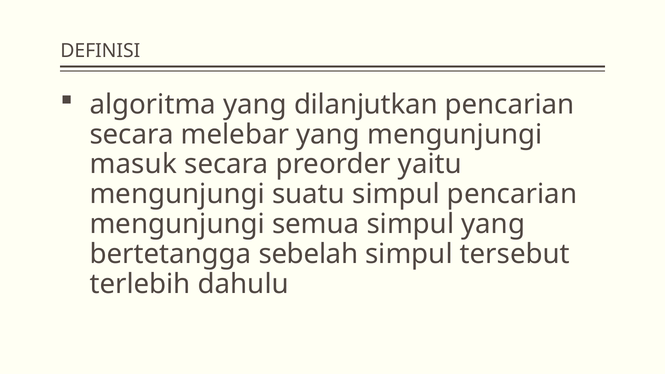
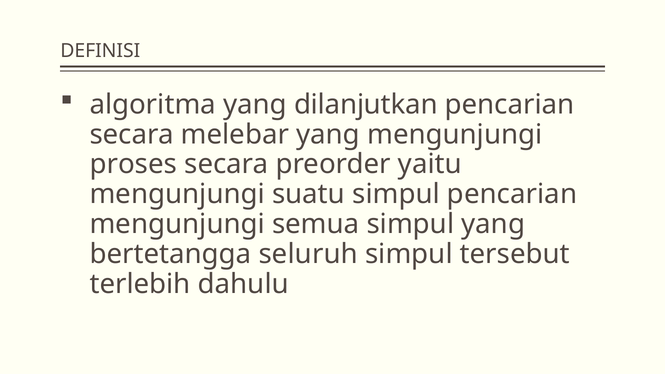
masuk: masuk -> proses (133, 164)
sebelah: sebelah -> seluruh (308, 254)
